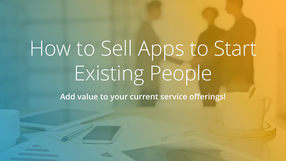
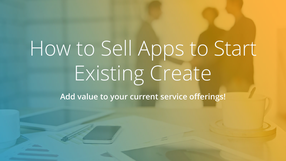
People: People -> Create (181, 74)
